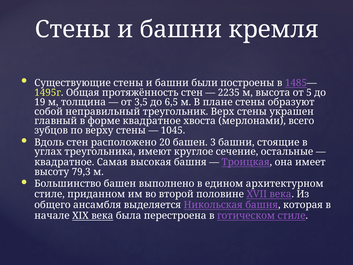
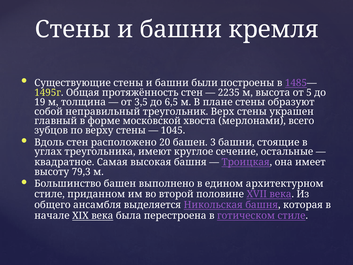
форме квадратное: квадратное -> московской (152, 121)
